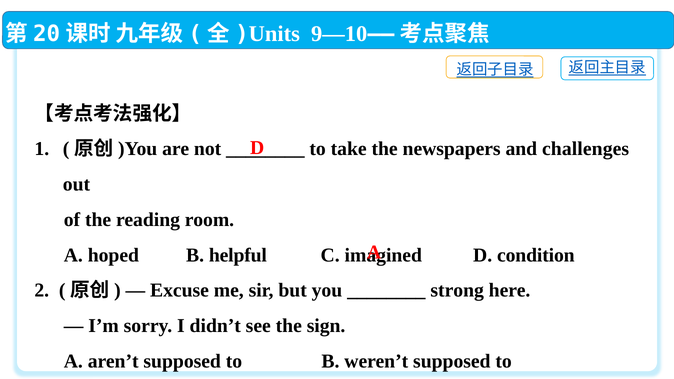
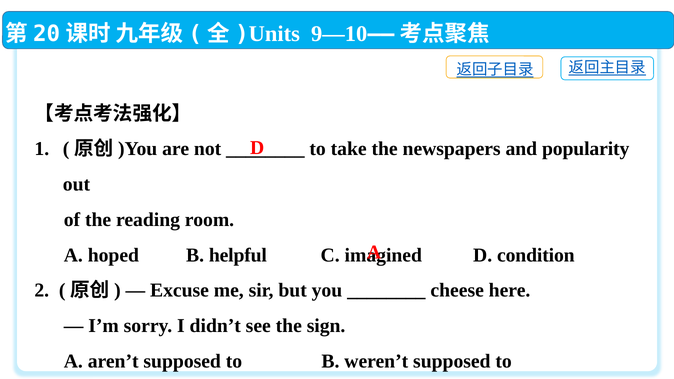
challenges: challenges -> popularity (586, 149)
strong: strong -> cheese (457, 291)
